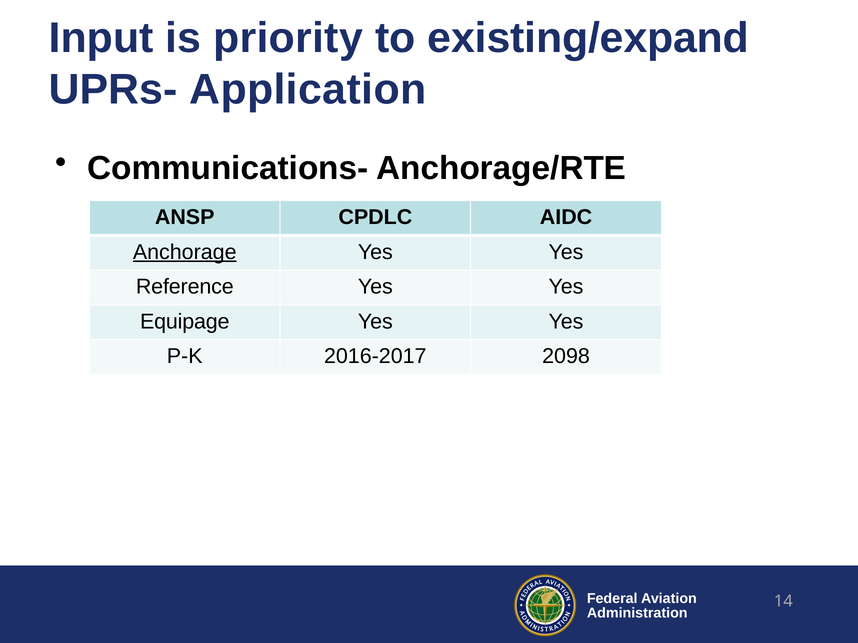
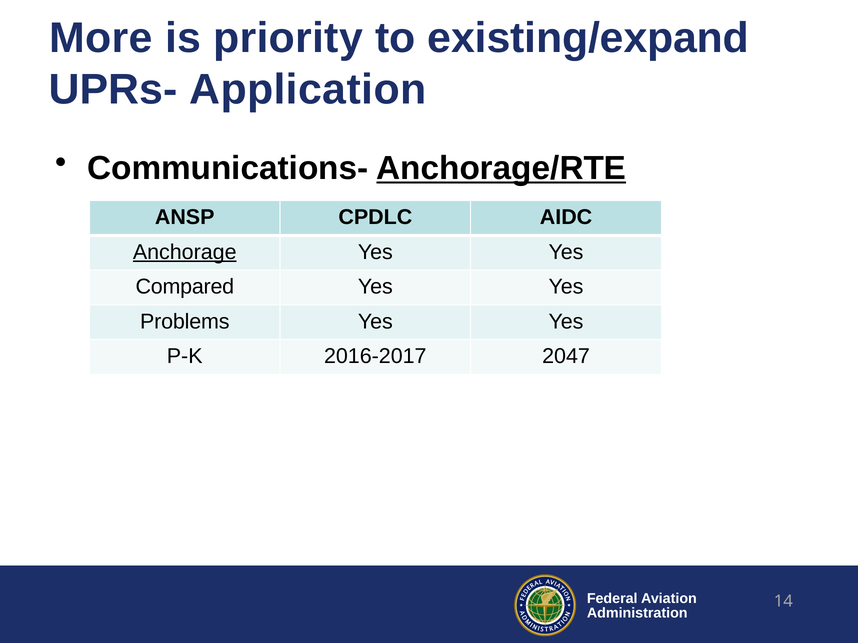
Input: Input -> More (101, 38)
Anchorage/RTE underline: none -> present (501, 168)
Reference: Reference -> Compared (185, 287)
Equipage: Equipage -> Problems (185, 322)
2098: 2098 -> 2047 (566, 357)
